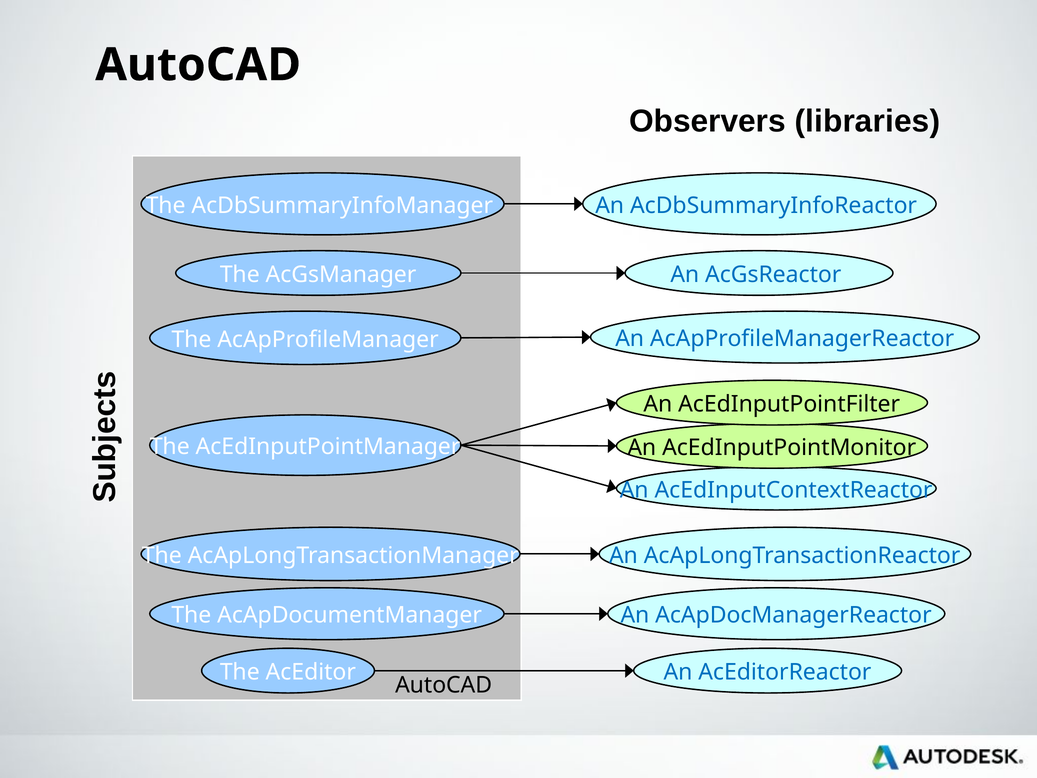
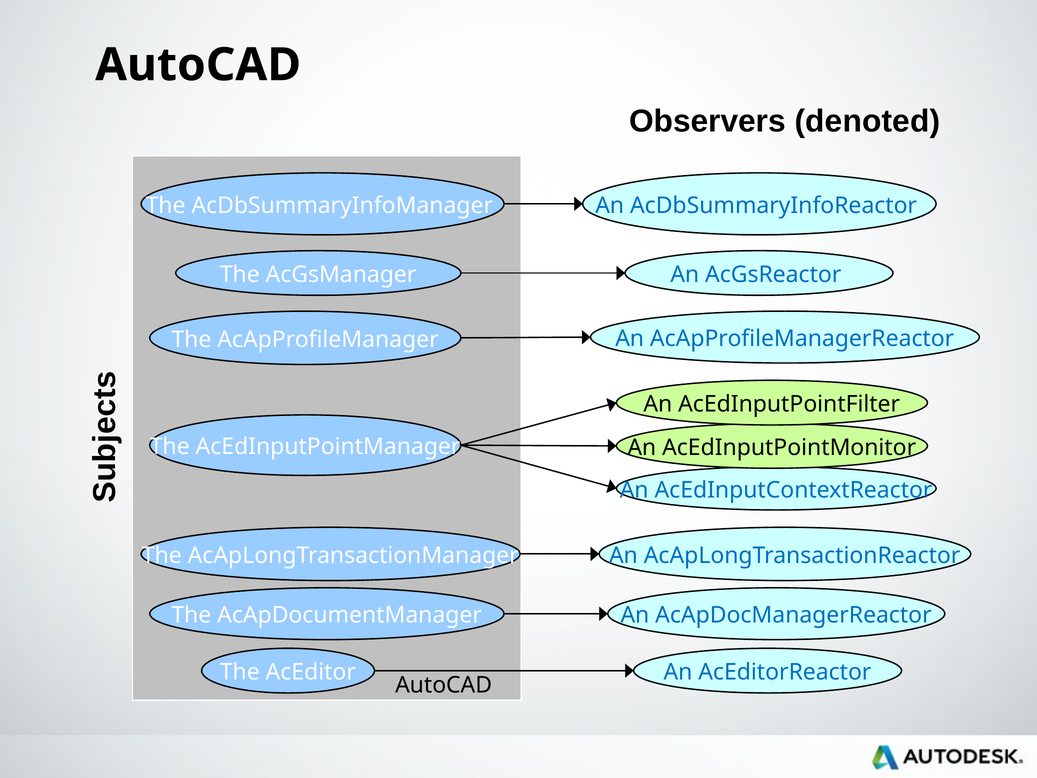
libraries: libraries -> denoted (867, 121)
